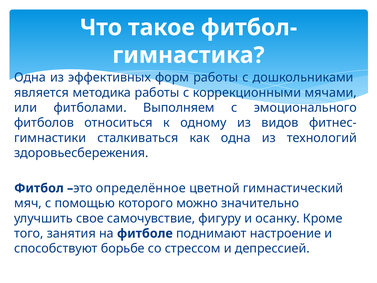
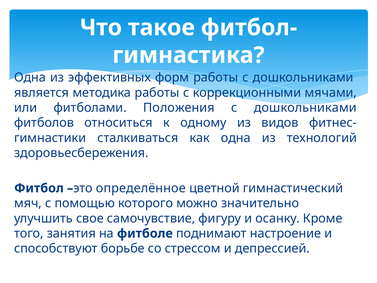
Выполняем: Выполняем -> Положения (179, 108)
эмоционального: эмоционального -> дошкольниками (305, 108)
